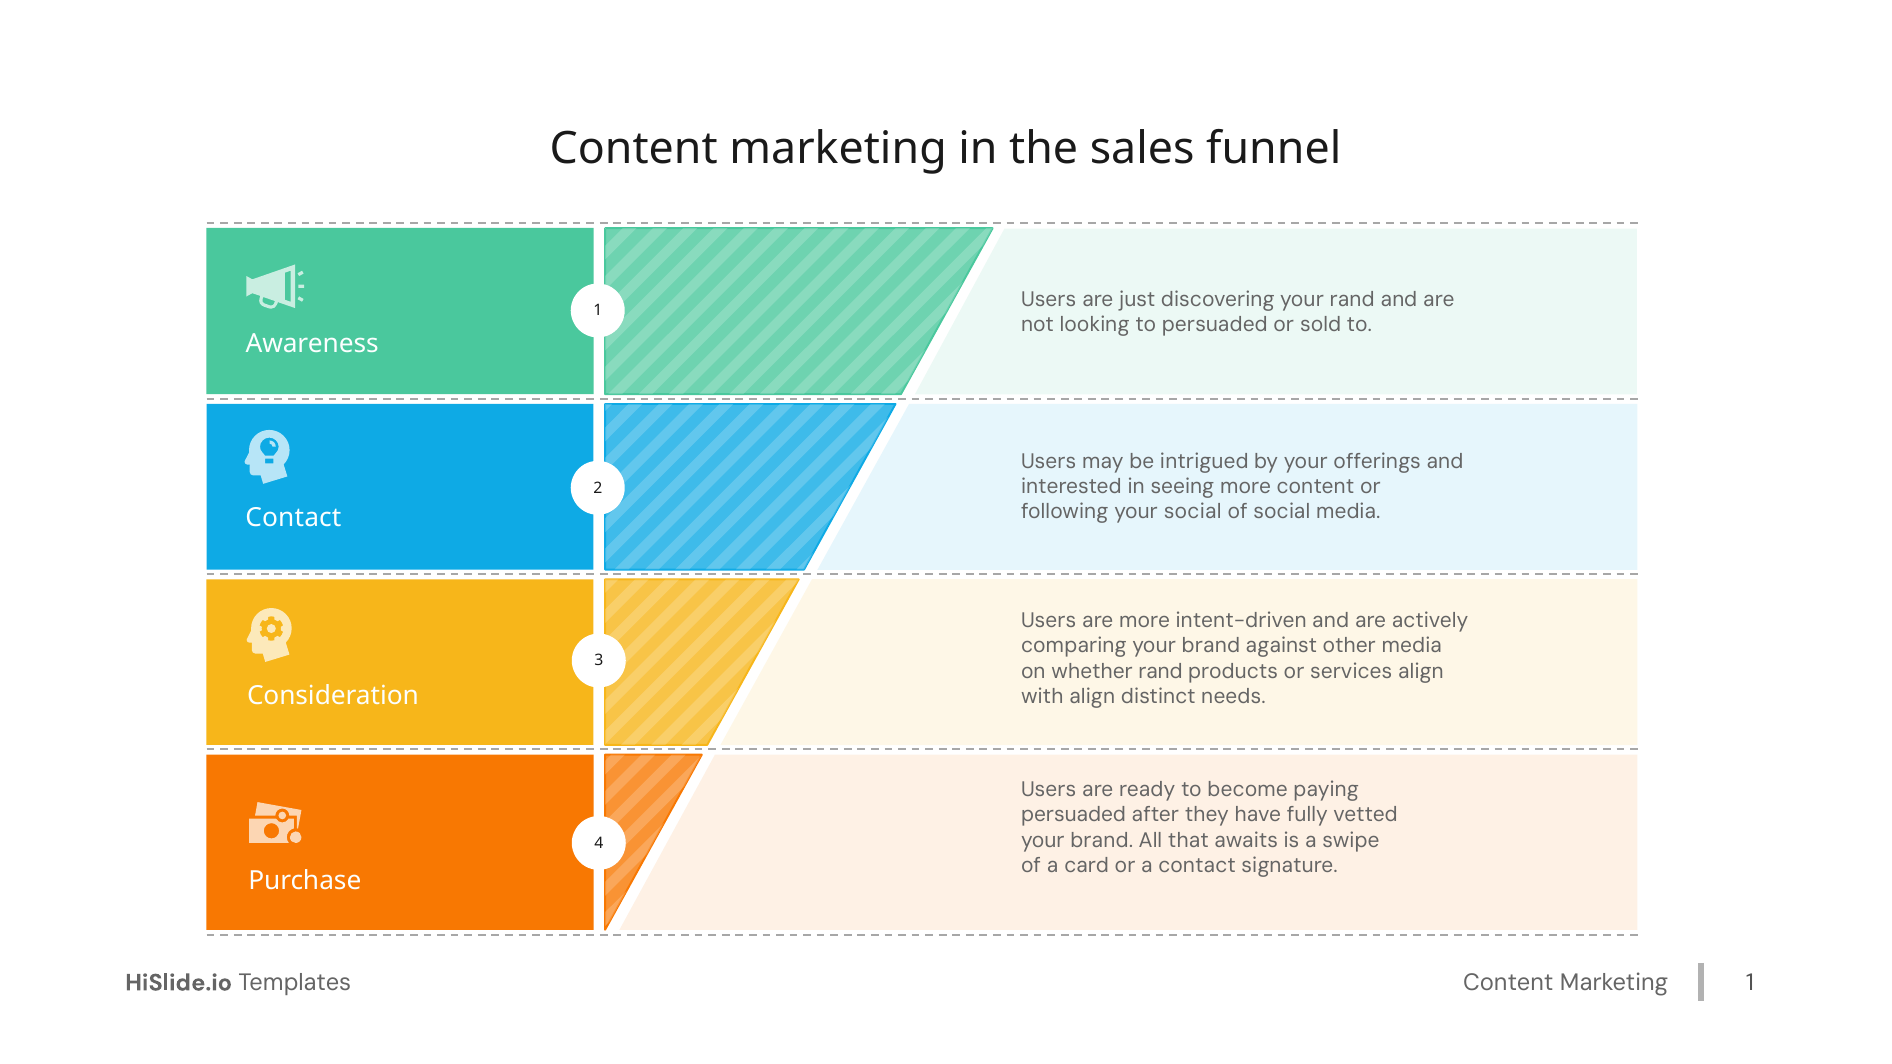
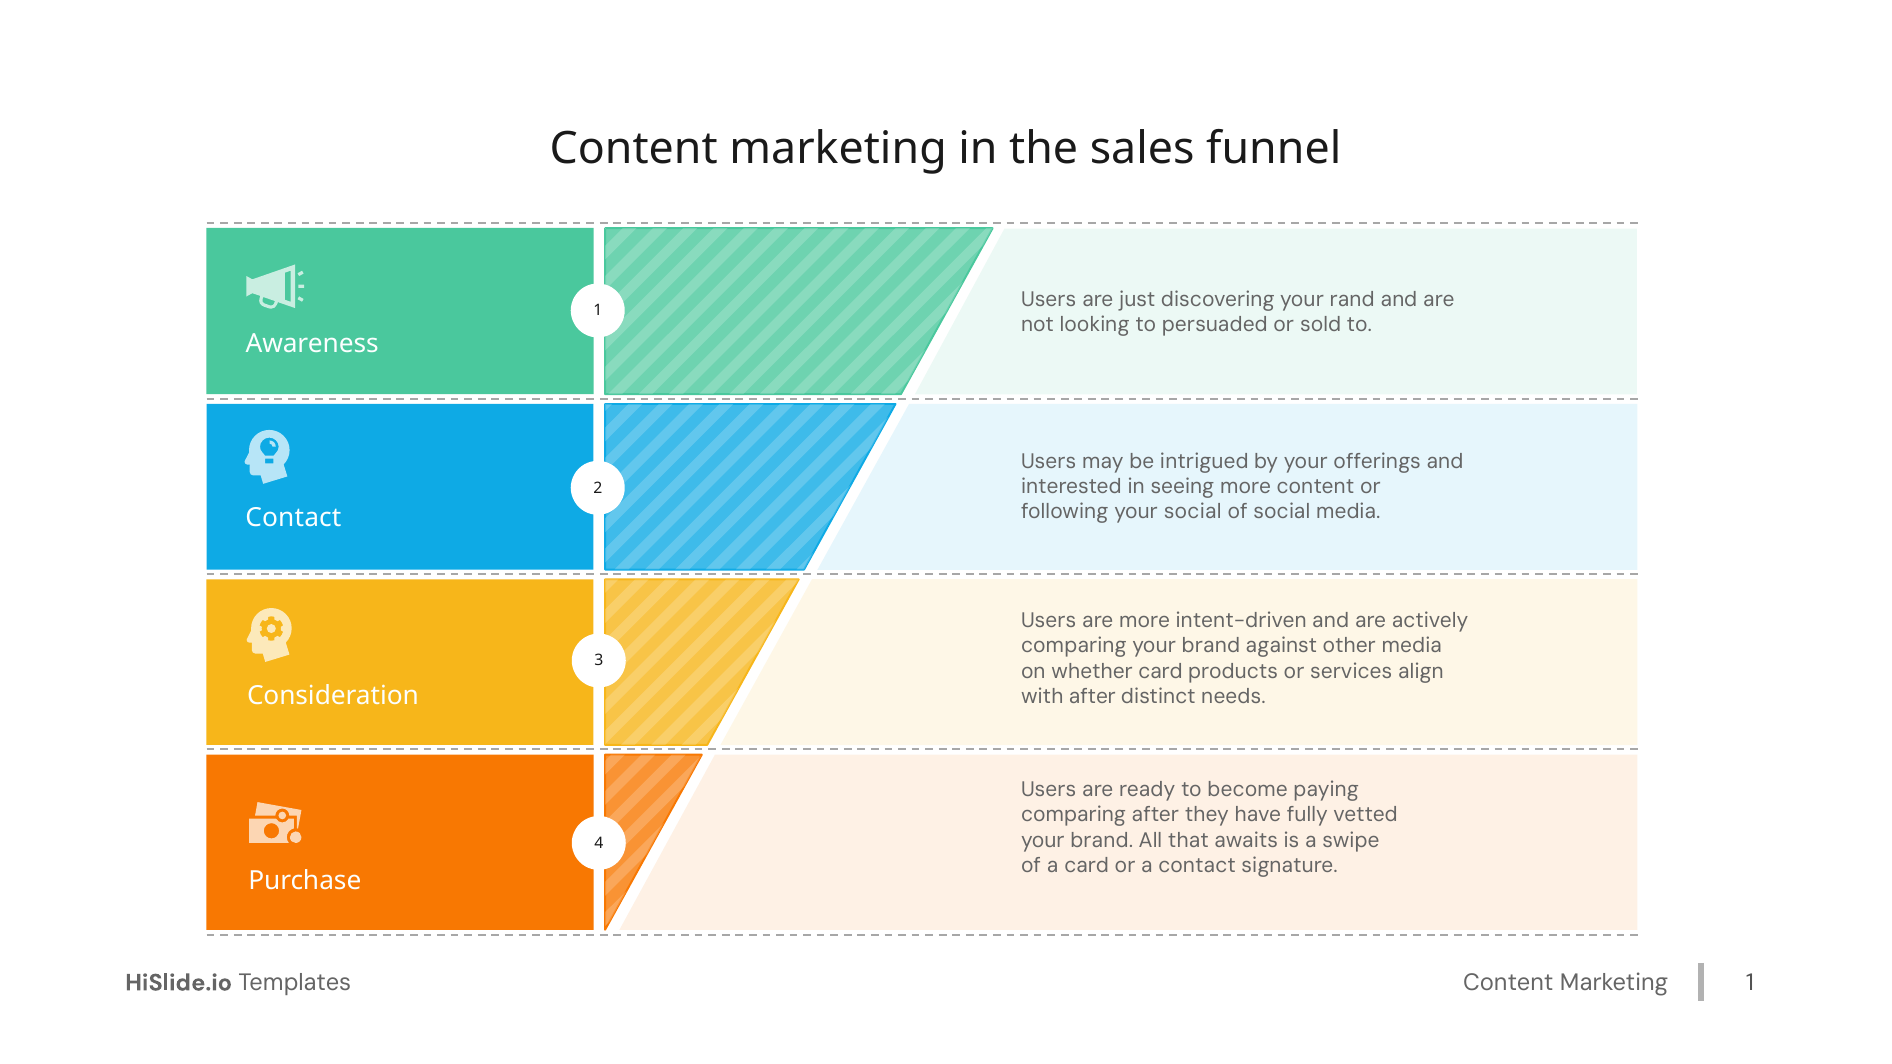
whether rand: rand -> card (1161, 671)
with align: align -> after (1092, 697)
persuaded: persuaded -> comparing (1074, 815)
